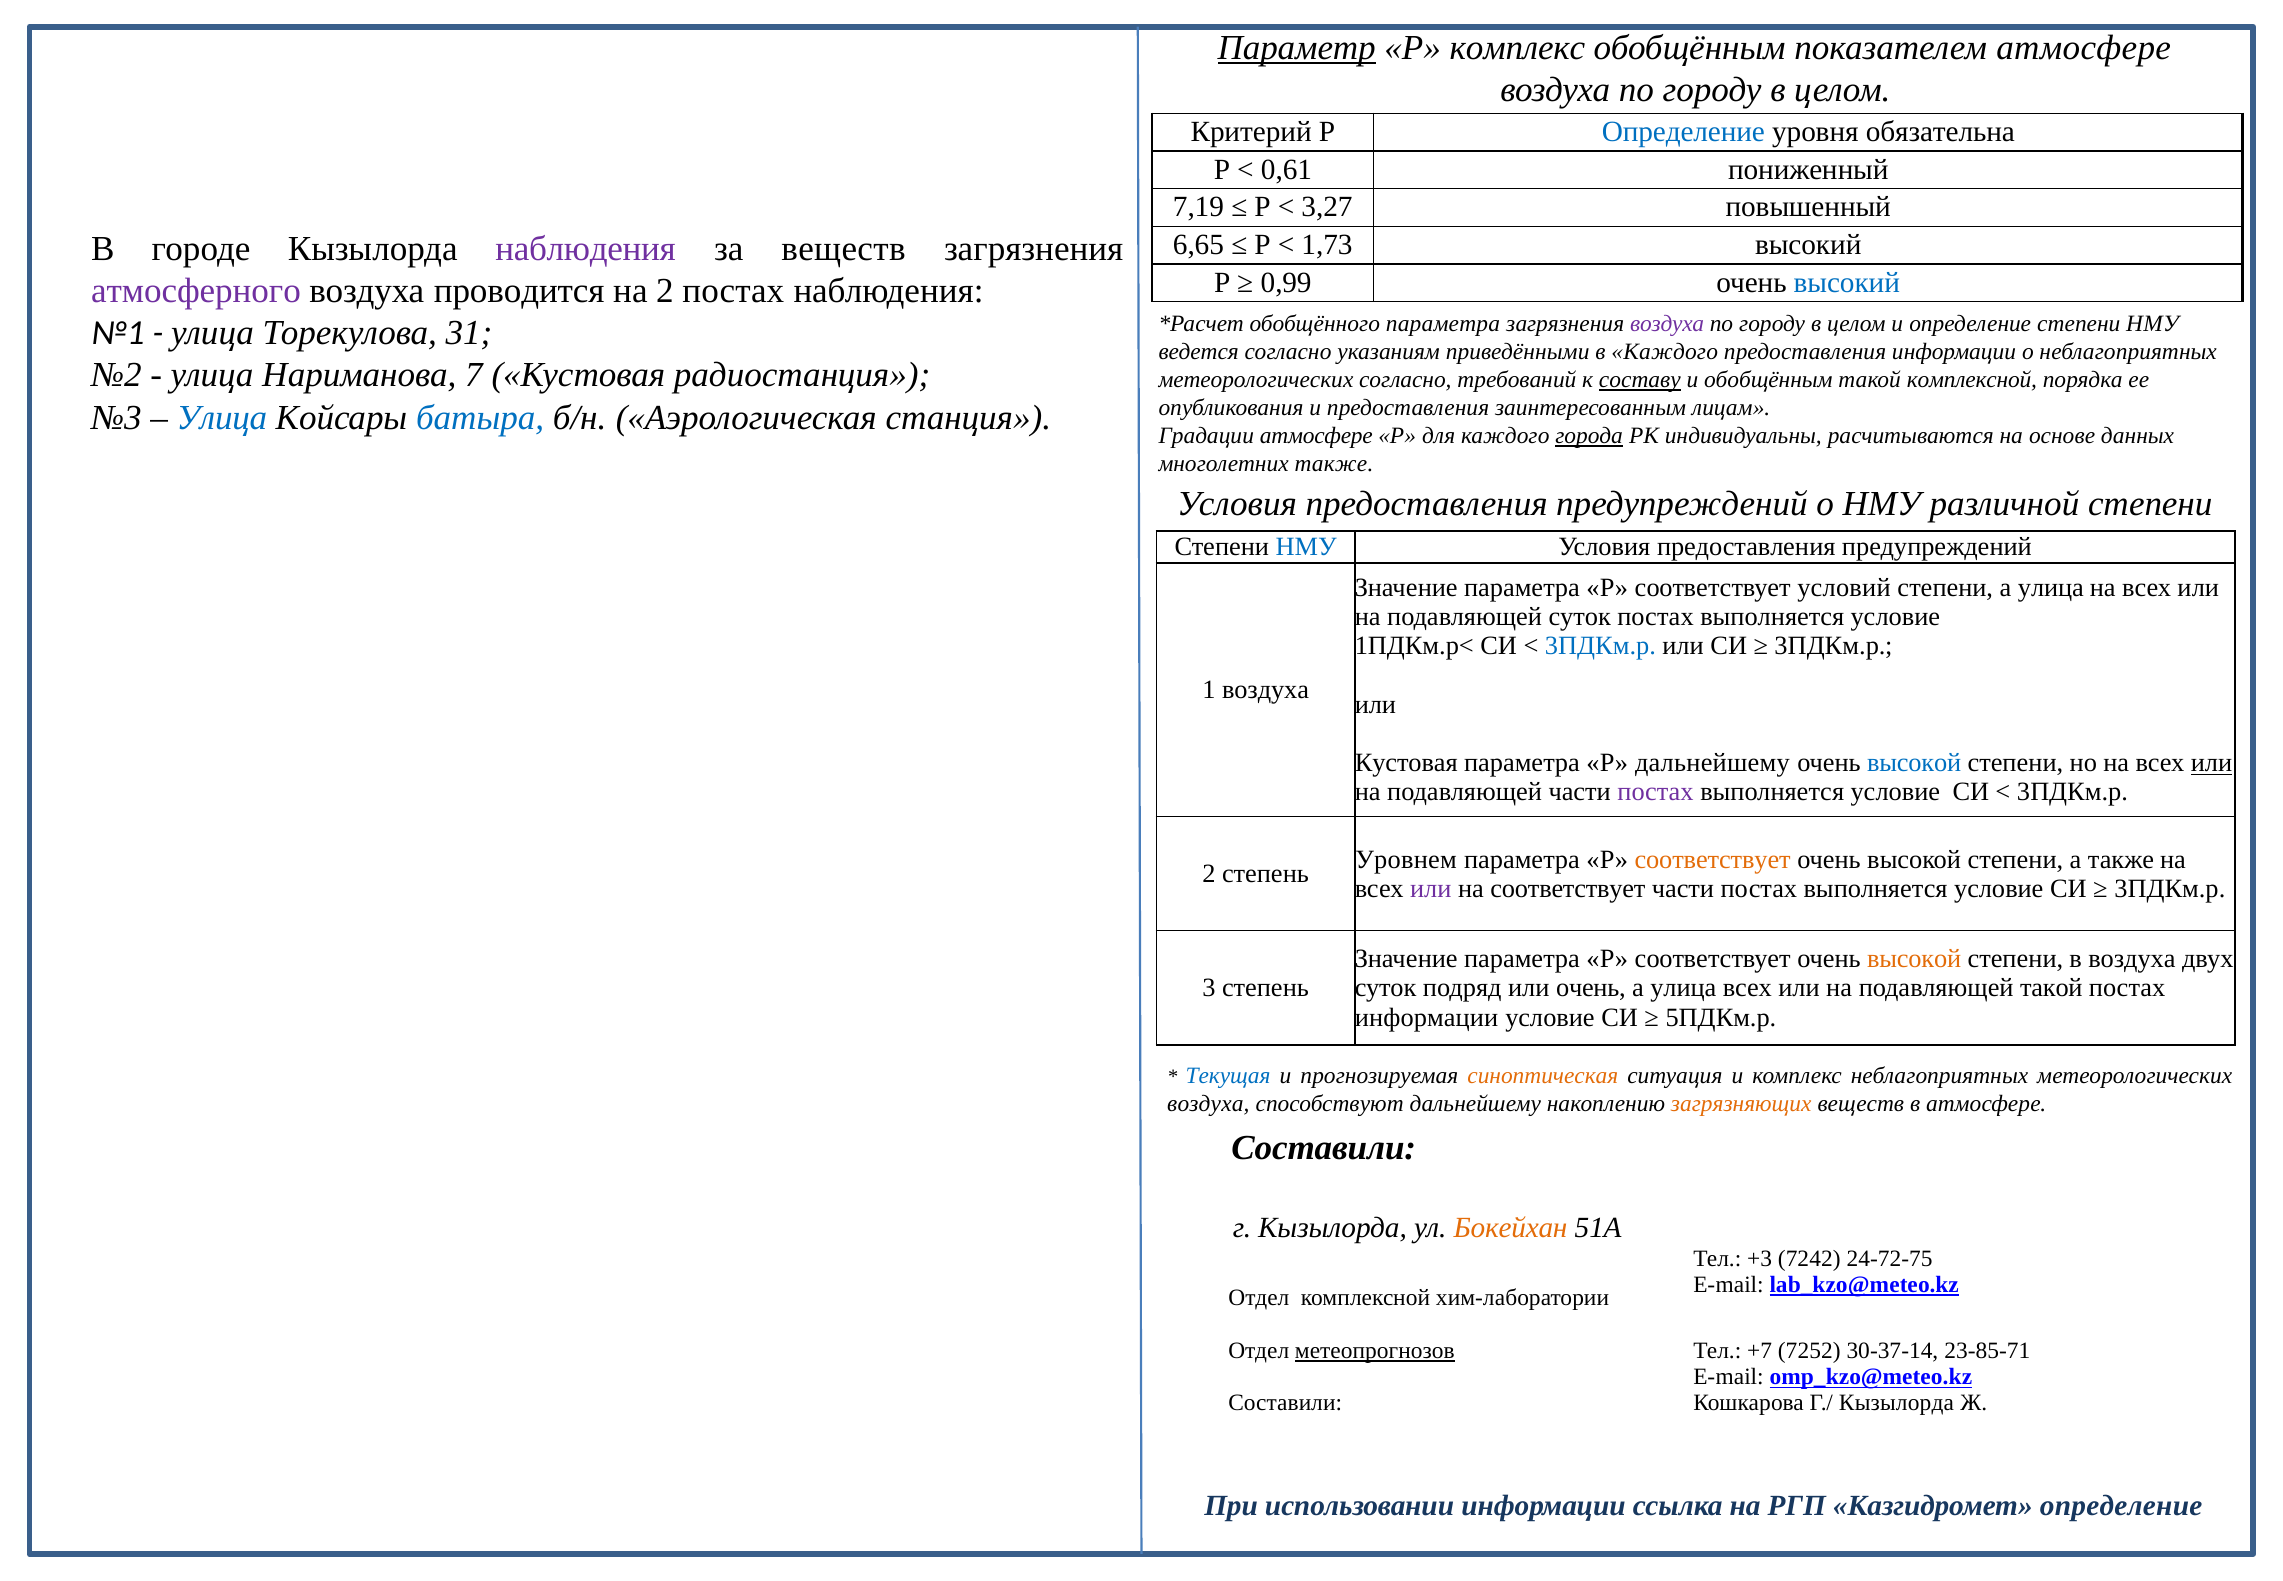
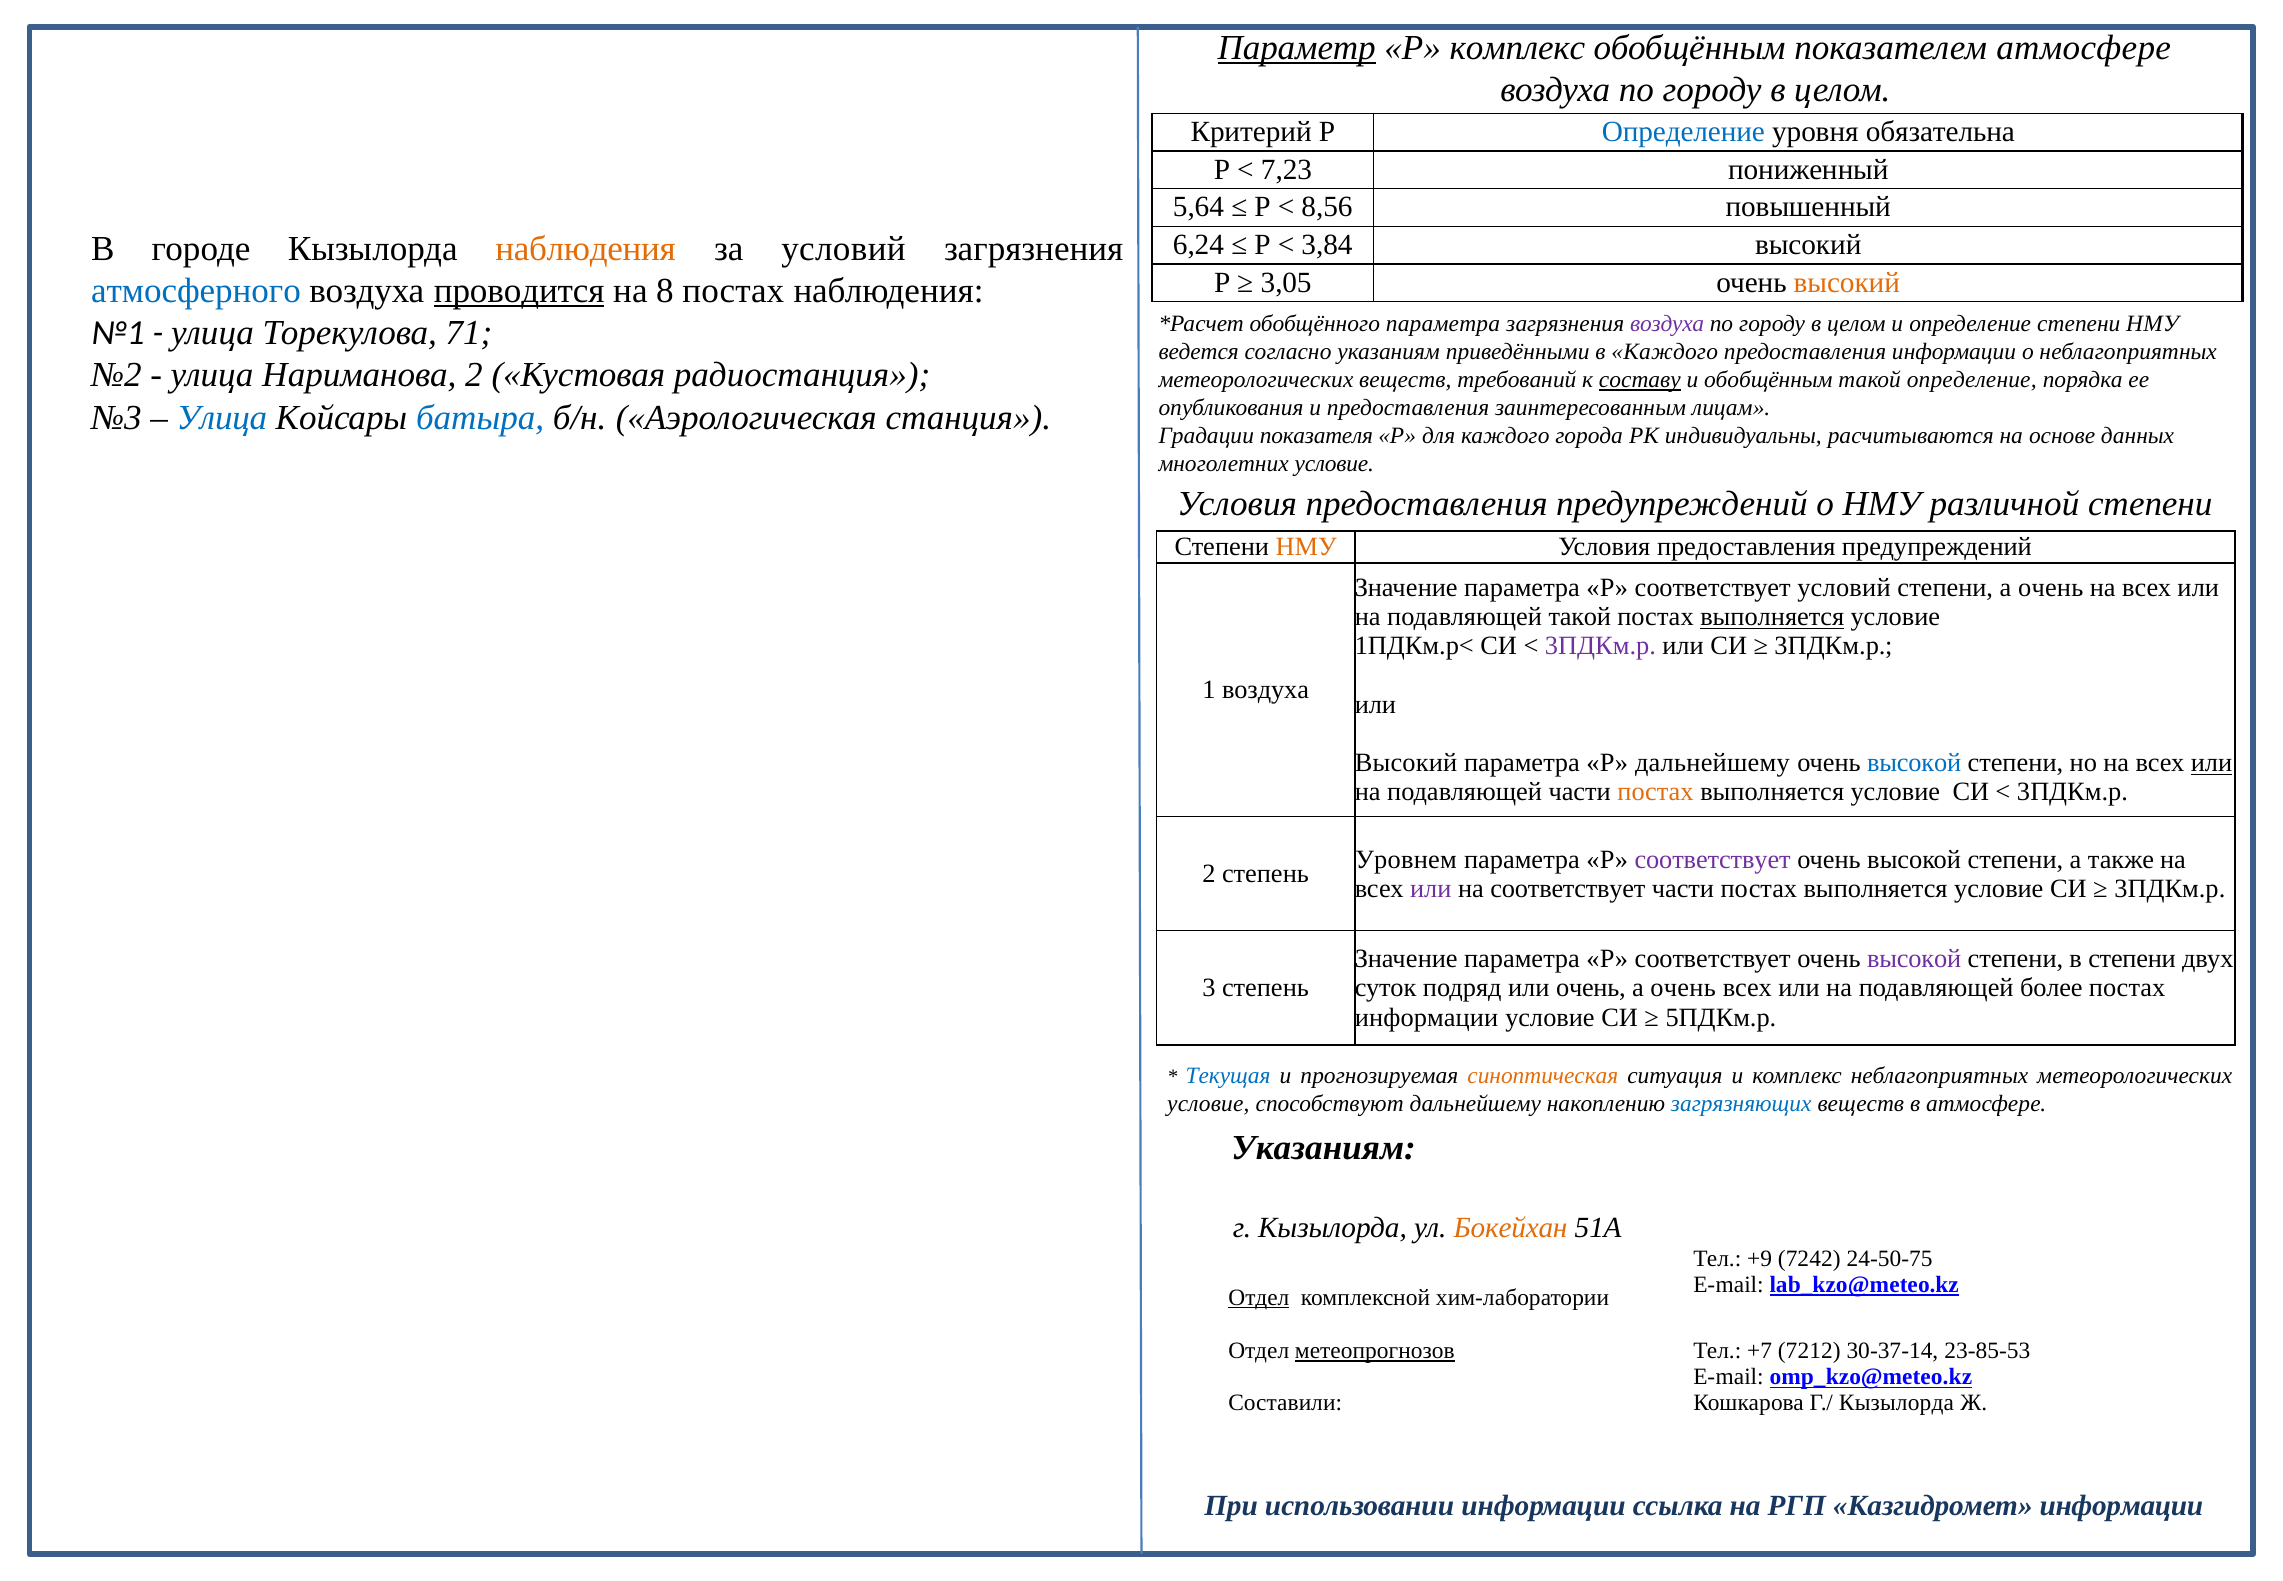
0,61: 0,61 -> 7,23 (1286, 170)
7,19: 7,19 -> 5,64 (1198, 207)
3,27: 3,27 -> 8,56 (1327, 207)
6,65: 6,65 -> 6,24 (1198, 245)
1,73: 1,73 -> 3,84 (1327, 245)
наблюдения colour: purple -> orange (586, 249)
за веществ: веществ -> условий (843, 249)
0,99: 0,99 -> 3,05 (1286, 283)
высокий colour: blue -> orange (1847, 283)
атмосферного colour: purple -> blue (196, 291)
проводится underline: none -> present (519, 291)
на 2: 2 -> 8 (665, 291)
31: 31 -> 71 (469, 333)
Нариманова 7: 7 -> 2 (474, 375)
метеорологических согласно: согласно -> веществ (1405, 380)
такой комплексной: комплексной -> определение (1972, 380)
Градации атмосфере: атмосфере -> показателя (1316, 436)
города underline: present -> none (1589, 436)
многолетних также: также -> условие (1334, 464)
НМУ colour: blue -> orange (1306, 547)
степени а улица: улица -> очень (2051, 588)
подавляющей суток: суток -> такой (1580, 617)
выполняется underline: none -> present (1772, 617)
3ПДКм.р colour: blue -> purple (1600, 646)
Кустовая: Кустовая -> Высокий (1406, 763)
постах colour: purple -> orange (1655, 792)
соответствует colour: orange -> purple (1713, 859)
высокой colour: orange -> purple (1914, 959)
в воздуха: воздуха -> степени (2132, 959)
улица: улица -> очень (1683, 988)
подавляющей такой: такой -> более (2051, 988)
воздуха: воздуха -> условие (1208, 1103)
загрязняющих colour: orange -> blue (1741, 1103)
Составили: Составили -> Указаниям (1324, 1148)
+3: +3 -> +9 (1760, 1258)
24-72-75: 24-72-75 -> 24-50-75 (1890, 1258)
Отдел underline: none -> present (1259, 1297)
7252: 7252 -> 7212 (1809, 1351)
23-85-71: 23-85-71 -> 23-85-53 (1987, 1351)
Казгидромет определение: определение -> информации (2121, 1505)
